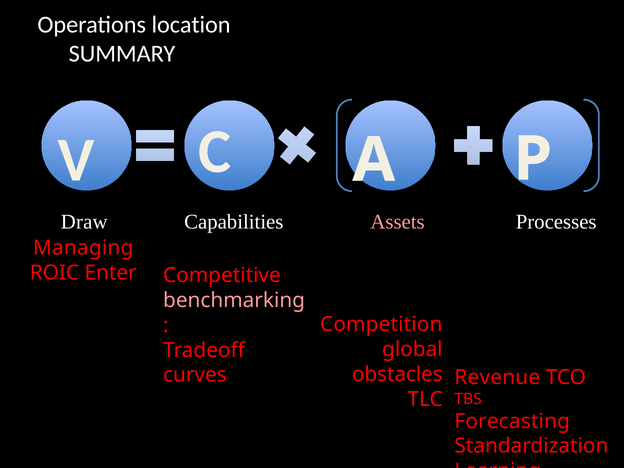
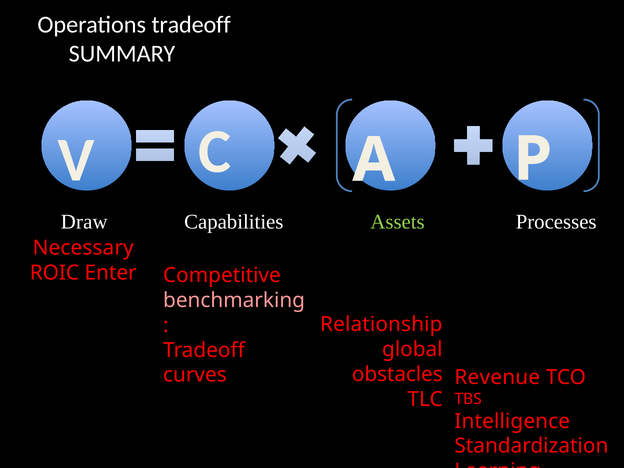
Operations location: location -> tradeoff (191, 25)
Assets colour: pink -> light green (398, 222)
Managing: Managing -> Necessary (83, 248)
Competition: Competition -> Relationship (381, 324)
Forecasting: Forecasting -> Intelligence (512, 421)
